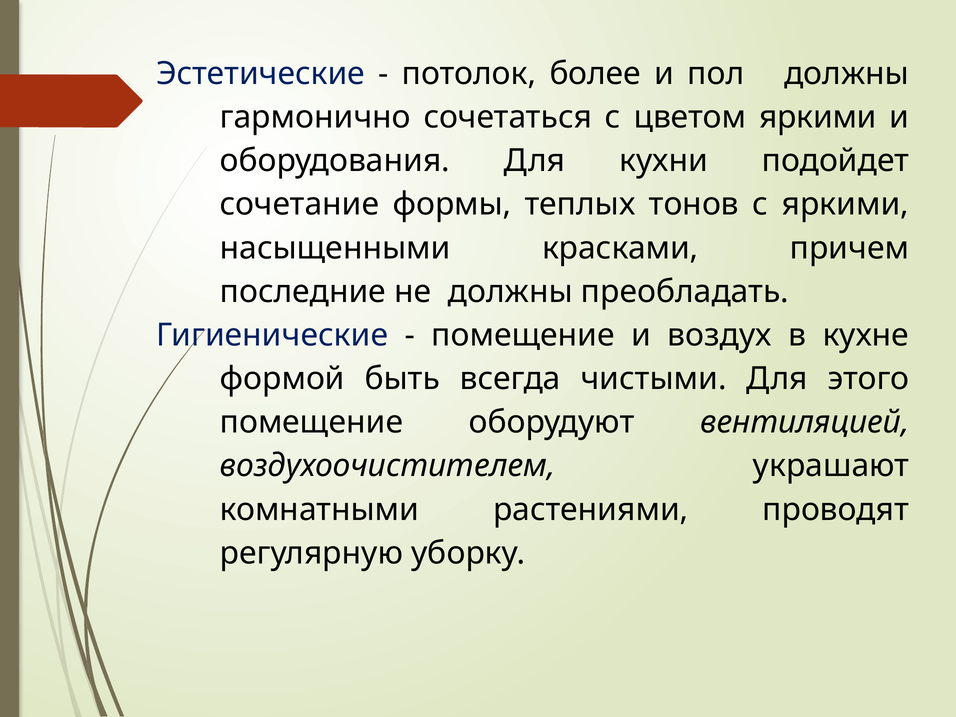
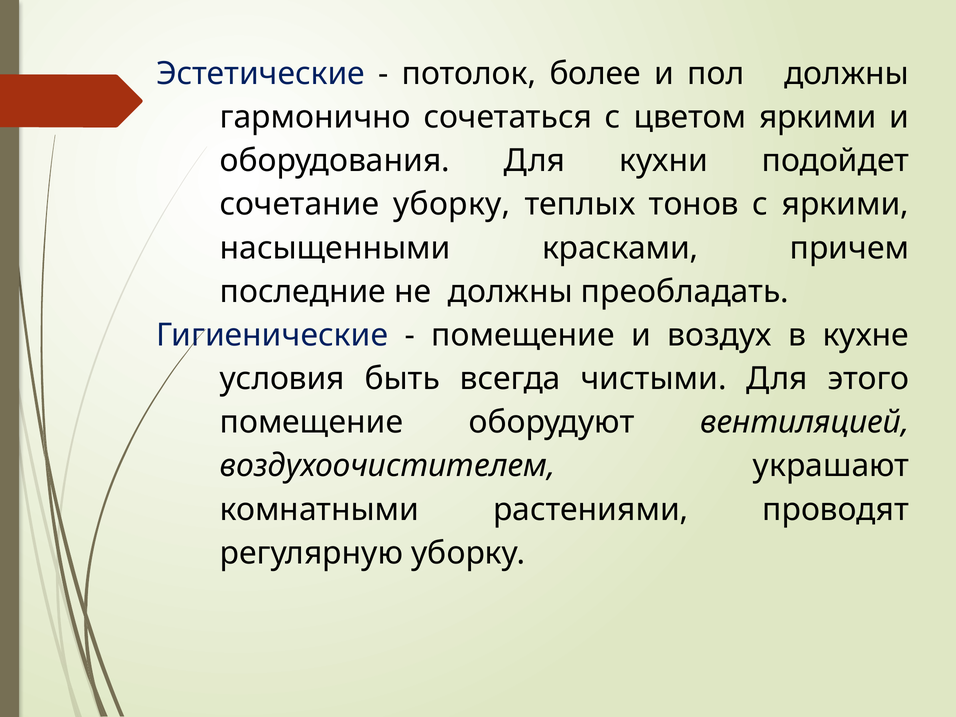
сочетание формы: формы -> уборку (452, 204)
формой: формой -> условия (282, 379)
